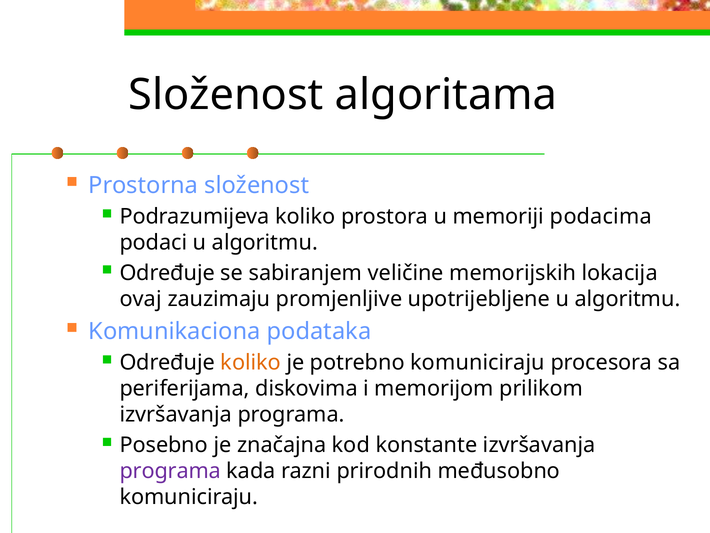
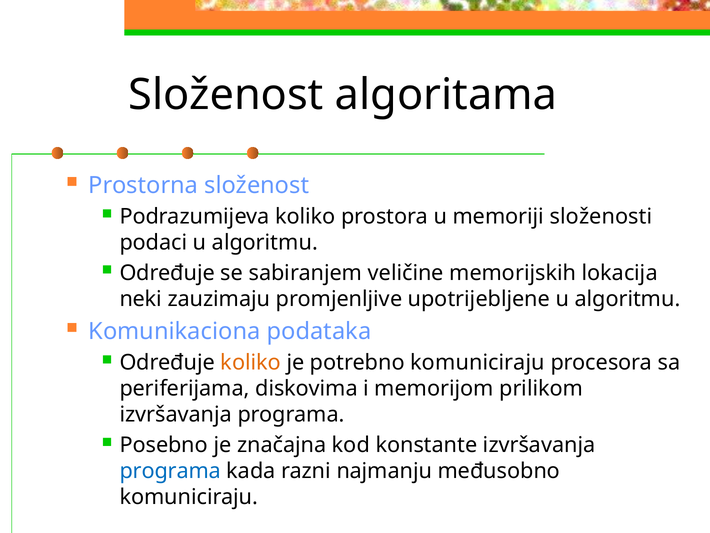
podacima: podacima -> složenosti (601, 216)
ovaj: ovaj -> neki (141, 299)
programa colour: purple -> blue (170, 471)
prirodnih: prirodnih -> najmanju (384, 471)
